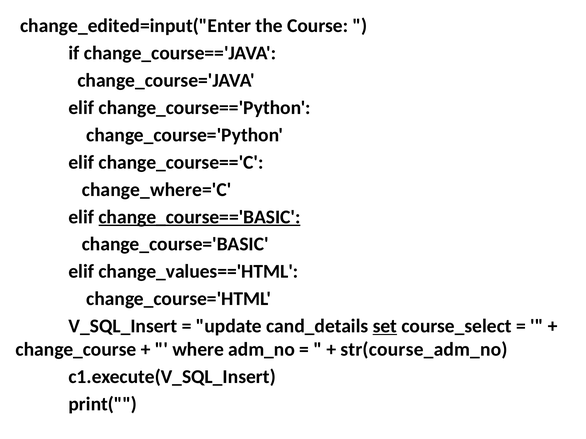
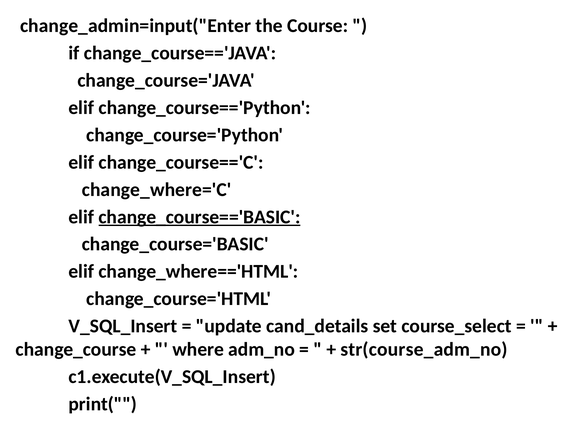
change_edited=input("Enter: change_edited=input("Enter -> change_admin=input("Enter (136, 26)
change_values=='HTML: change_values=='HTML -> change_where=='HTML (198, 272)
set underline: present -> none (385, 327)
